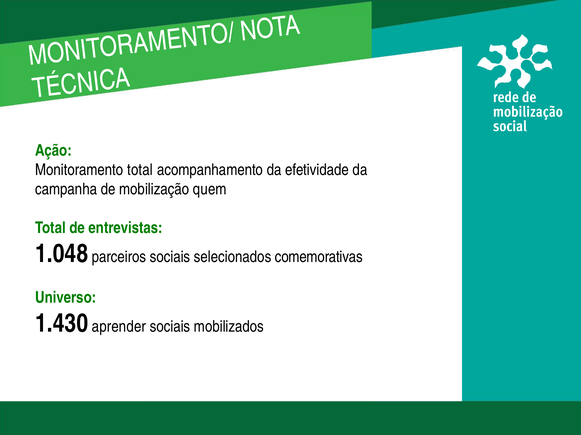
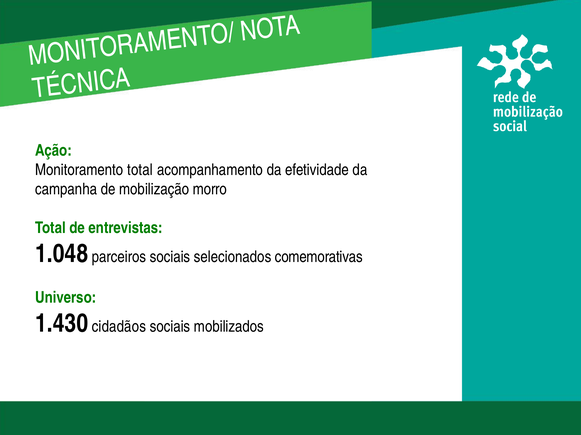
quem: quem -> morro (210, 190)
aprender: aprender -> cidadãos (119, 327)
